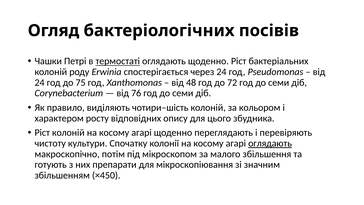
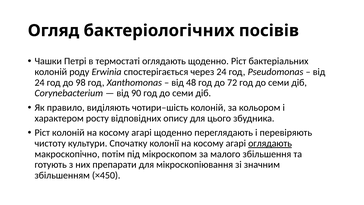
термостаті underline: present -> none (118, 61)
75: 75 -> 98 (81, 82)
76: 76 -> 90 (136, 93)
